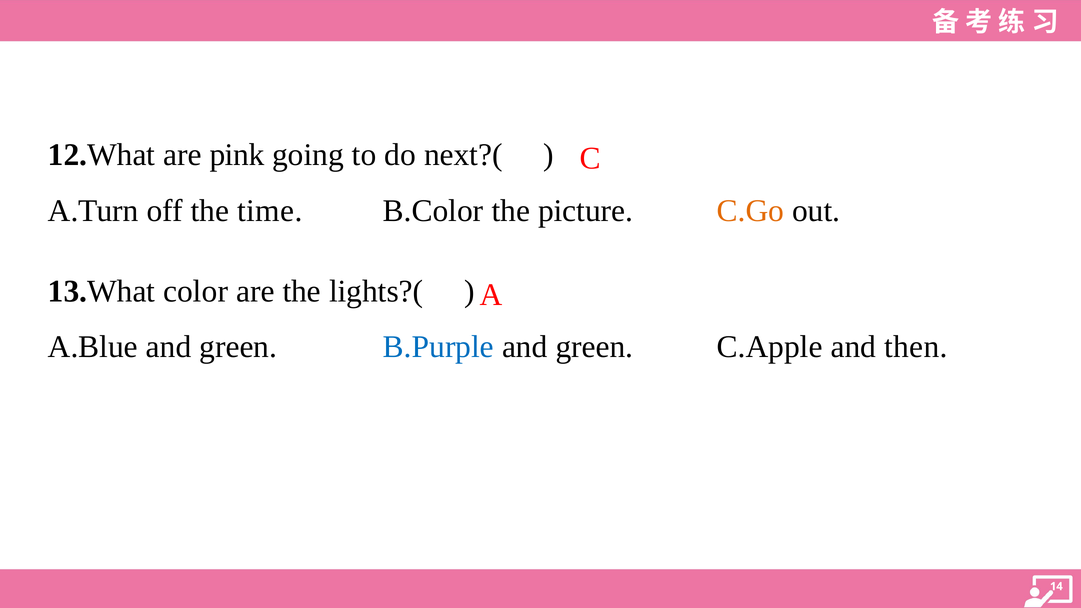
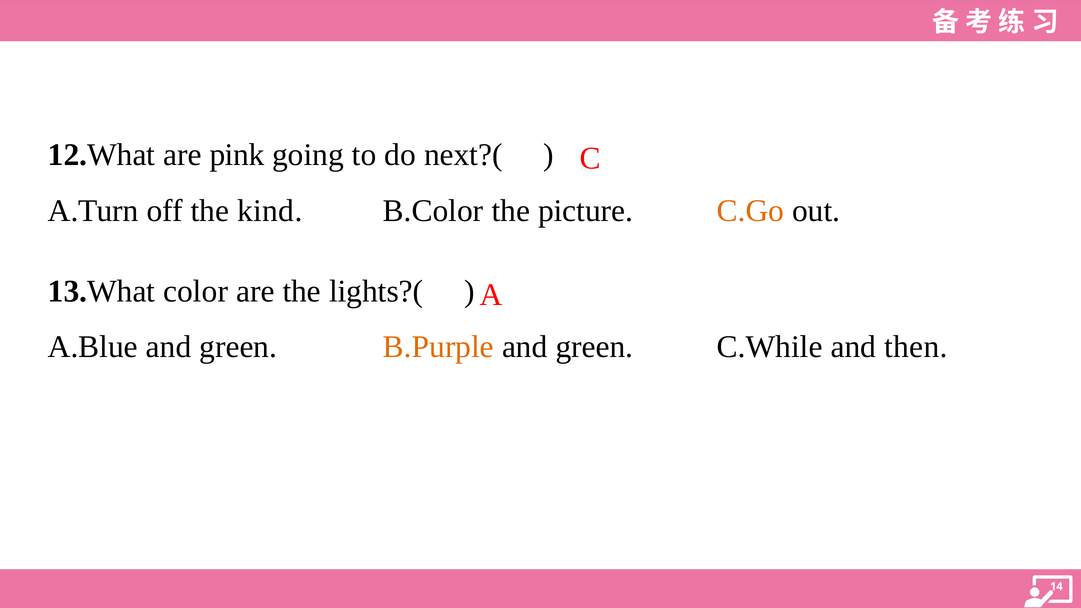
time: time -> kind (270, 211)
B.Purple colour: blue -> orange (438, 347)
C.Apple: C.Apple -> C.While (770, 347)
